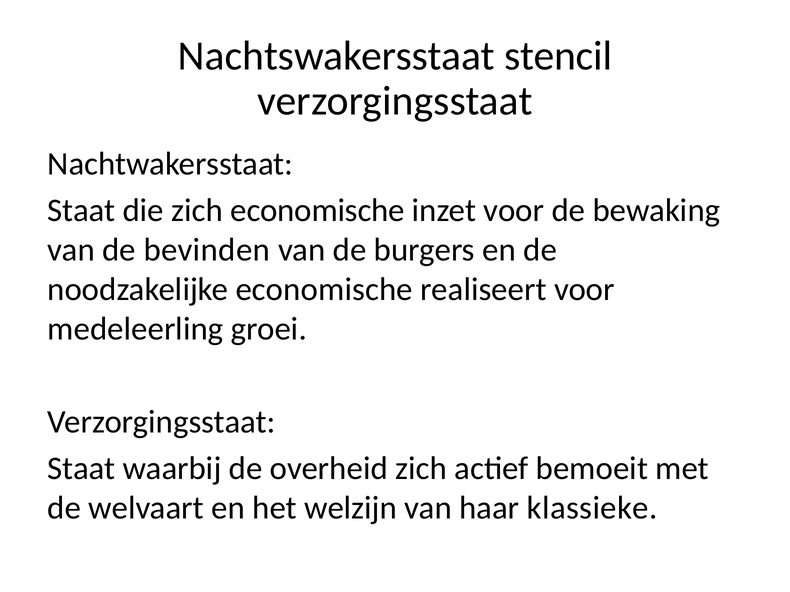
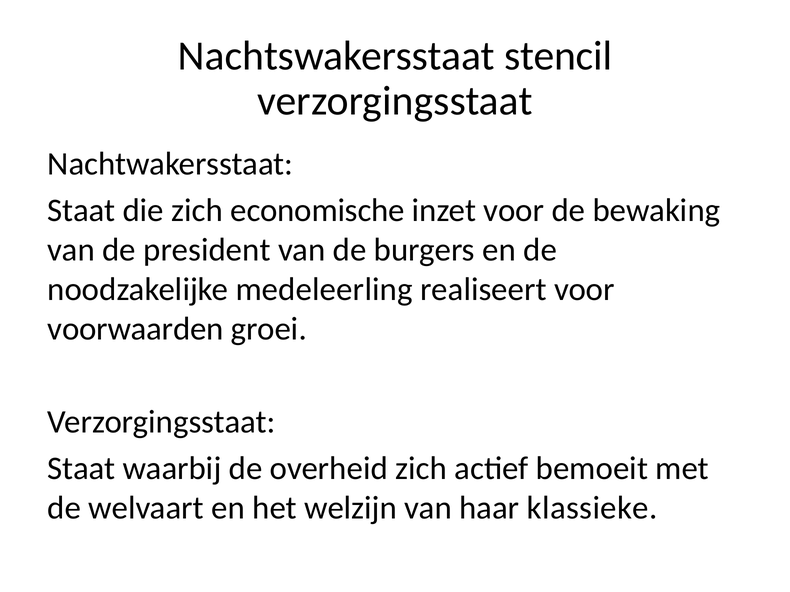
bevinden: bevinden -> president (207, 250)
noodzakelijke economische: economische -> medeleerling (324, 290)
medeleerling: medeleerling -> voorwaarden (136, 329)
